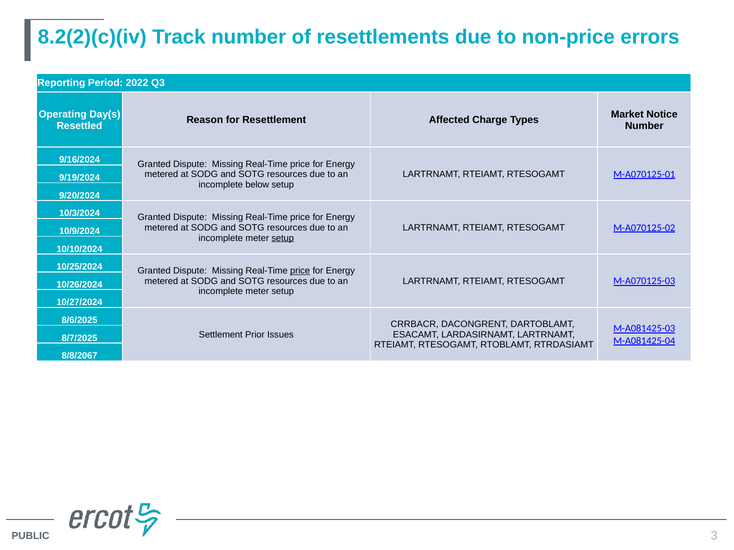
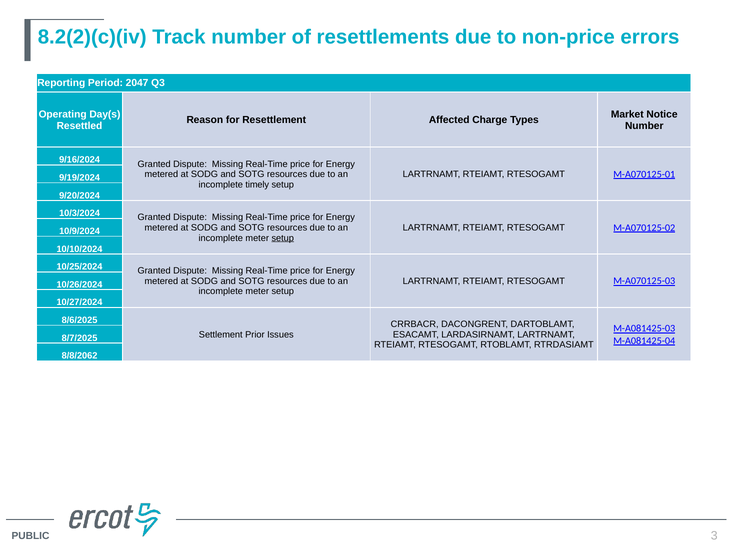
2022: 2022 -> 2047 (137, 83)
below: below -> timely (257, 185)
price underline: present -> none (300, 271)
8/8/2067: 8/8/2067 -> 8/8/2062 (80, 356)
